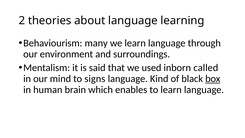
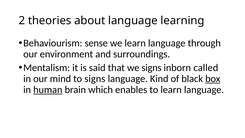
many: many -> sense (96, 43)
we used: used -> signs (152, 68)
human underline: none -> present (48, 90)
